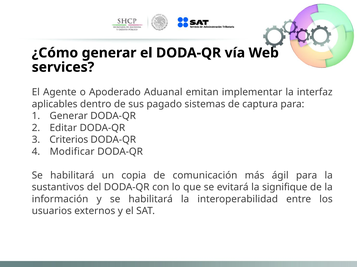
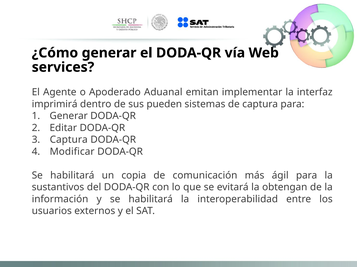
aplicables: aplicables -> imprimirá (55, 104)
pagado: pagado -> pueden (164, 104)
Criterios: Criterios -> Captura (69, 140)
signifique: signifique -> obtengan (285, 188)
